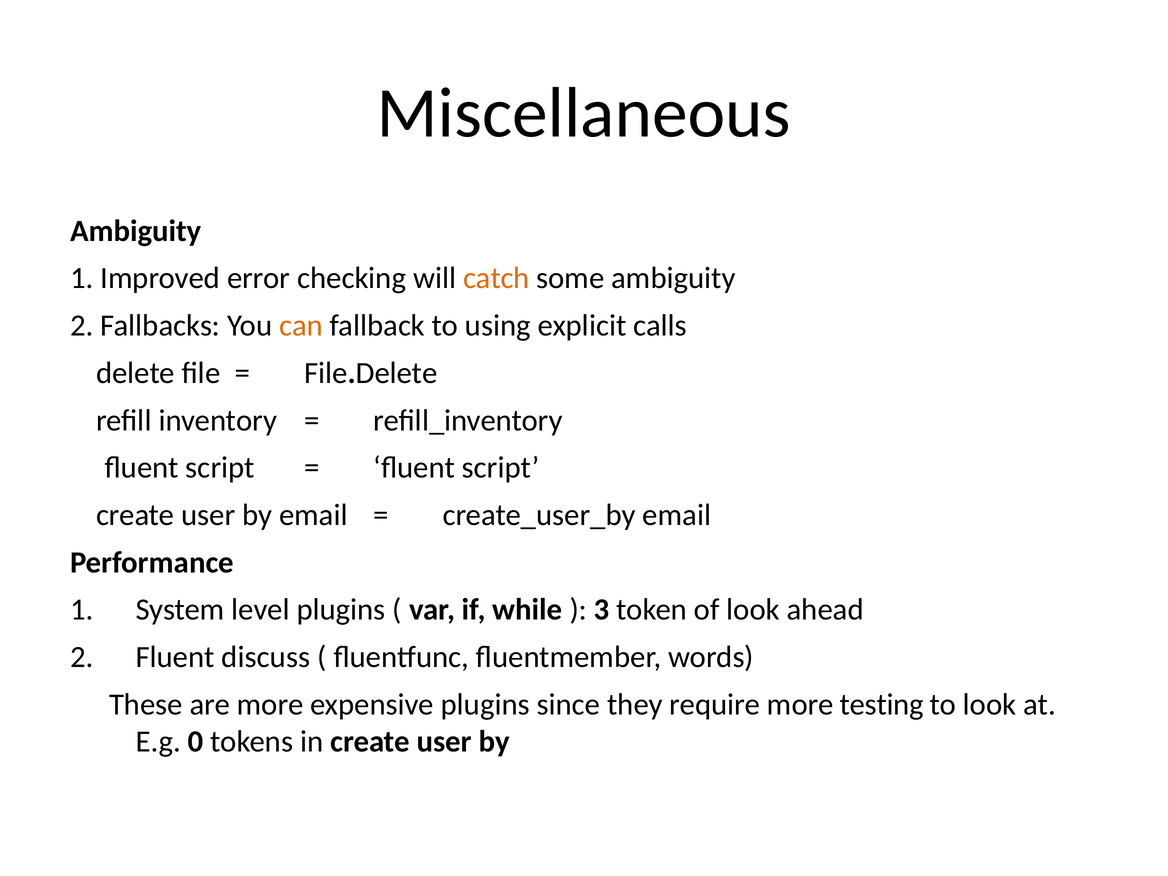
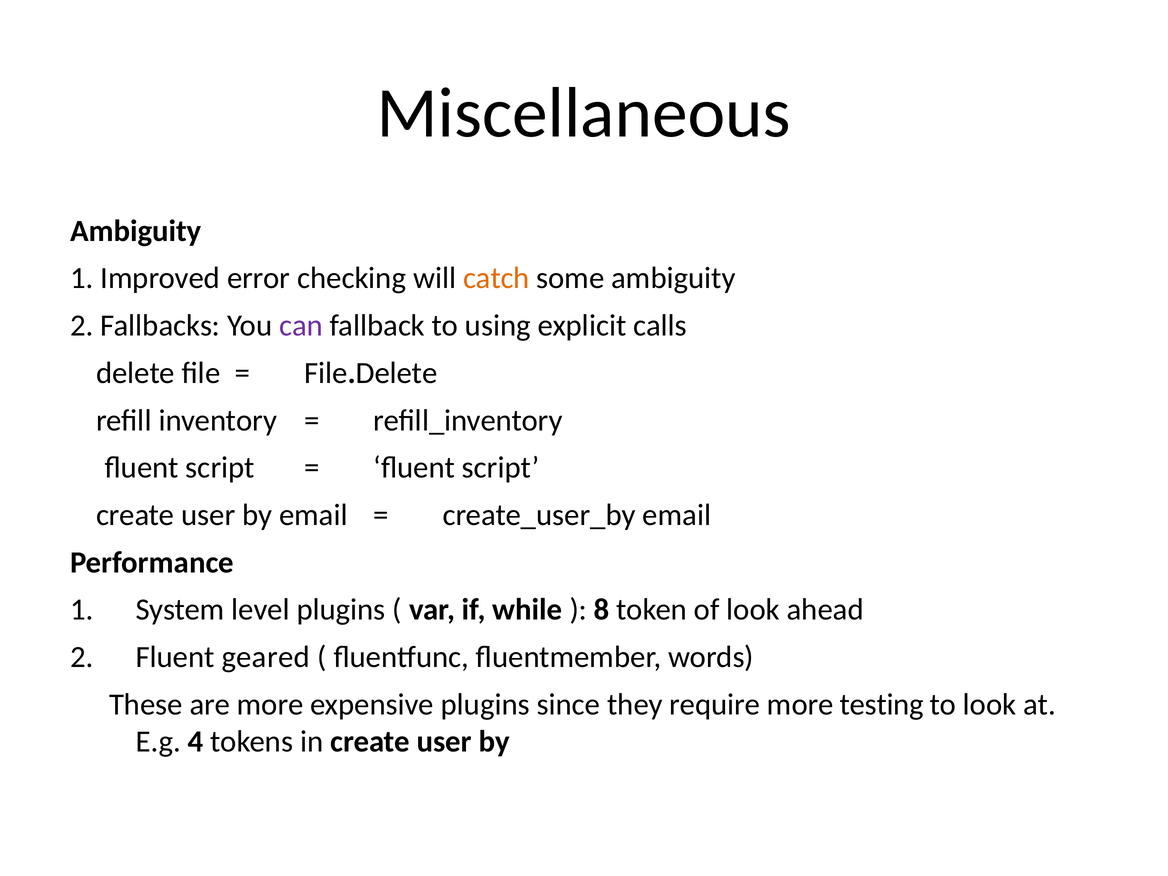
can colour: orange -> purple (301, 326)
3: 3 -> 8 (602, 610)
discuss: discuss -> geared (266, 657)
0: 0 -> 4 (196, 741)
